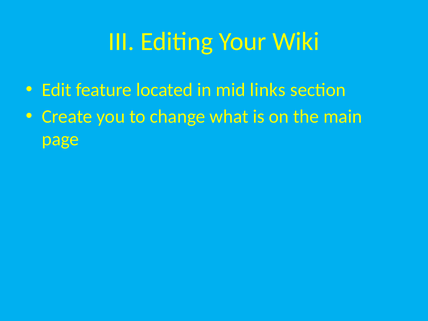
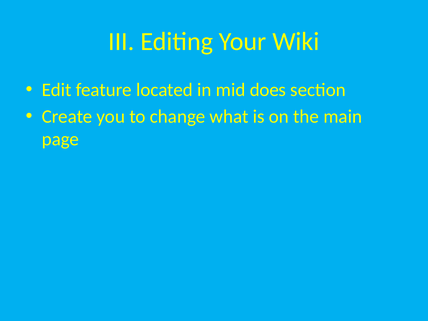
links: links -> does (268, 90)
